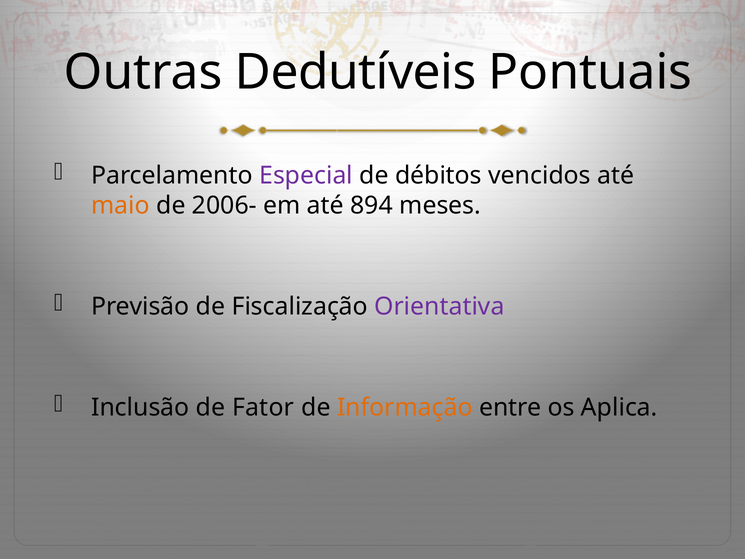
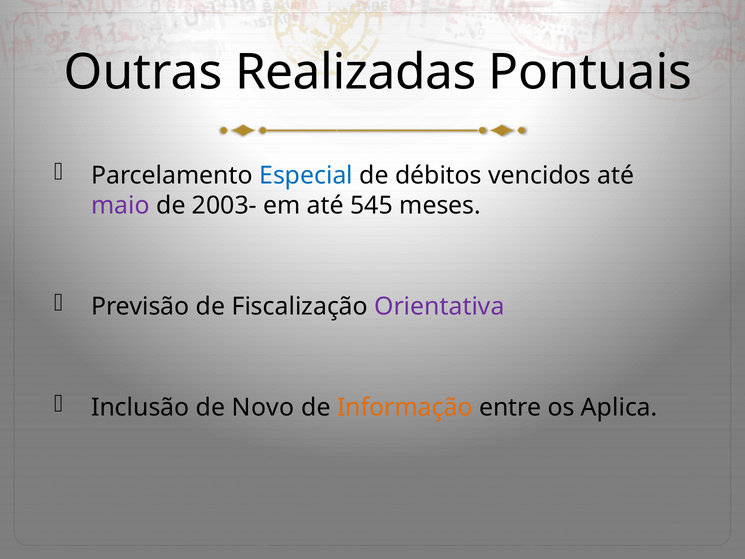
Dedutíveis: Dedutíveis -> Realizadas (356, 72)
Especial colour: purple -> blue (306, 176)
maio colour: orange -> purple (121, 205)
2006-: 2006- -> 2003- (224, 205)
894: 894 -> 545 (372, 205)
Fator: Fator -> Novo (263, 407)
